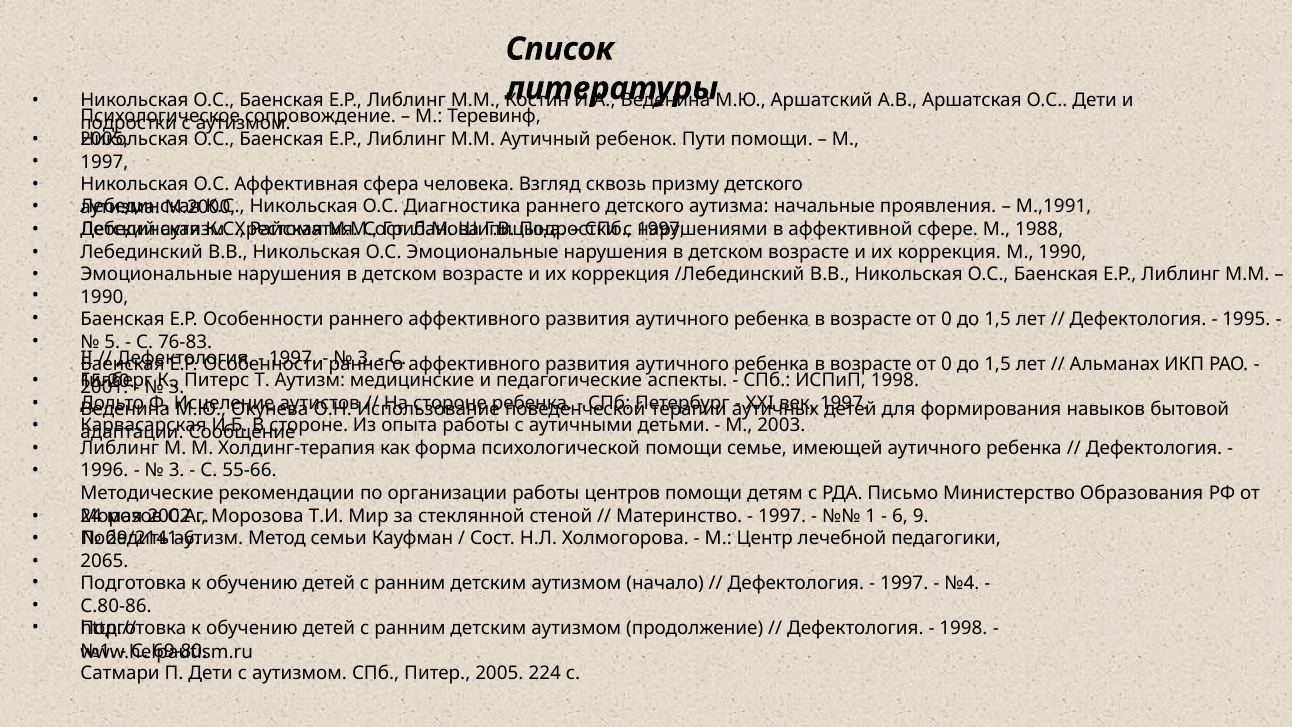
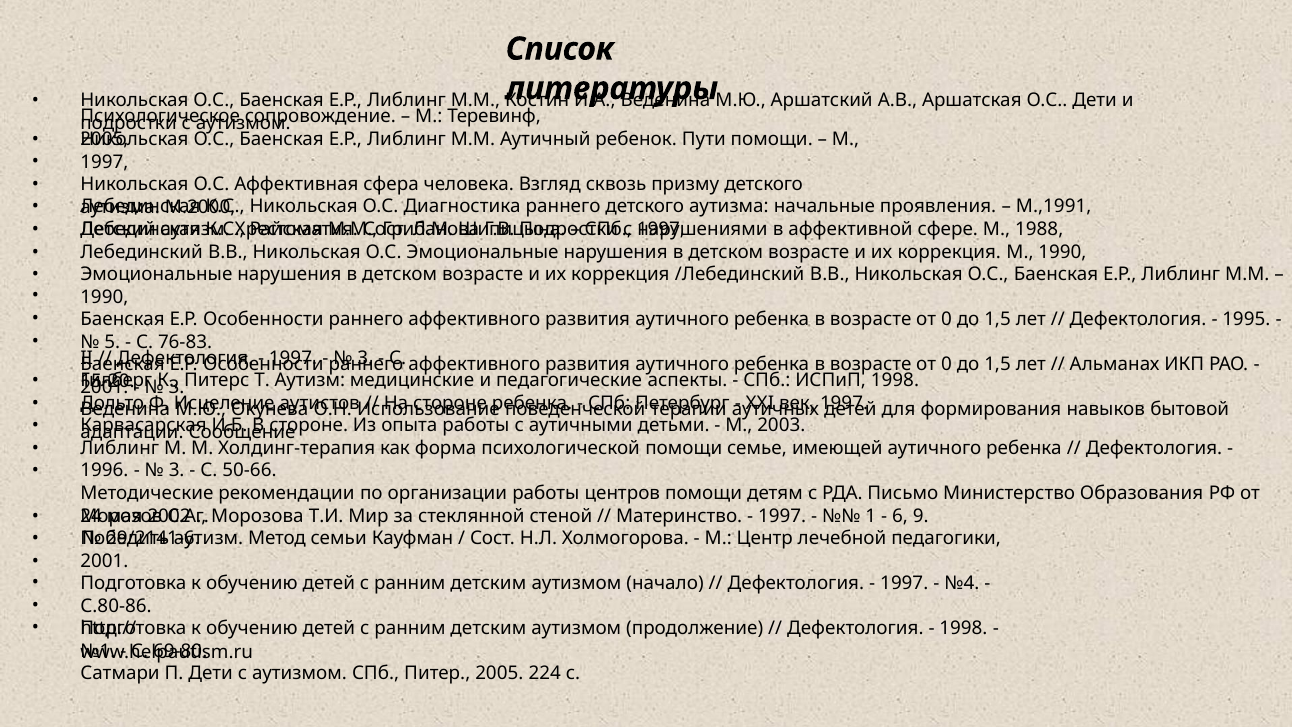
55-66: 55-66 -> 50-66 (249, 470)
2065: 2065 -> 2001 (104, 561)
